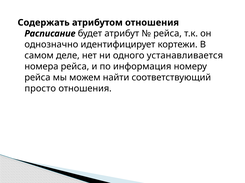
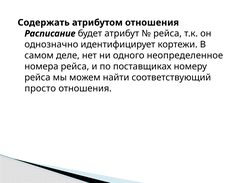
устанавливается: устанавливается -> неопределенное (185, 56)
информация: информация -> поставщиках (142, 67)
